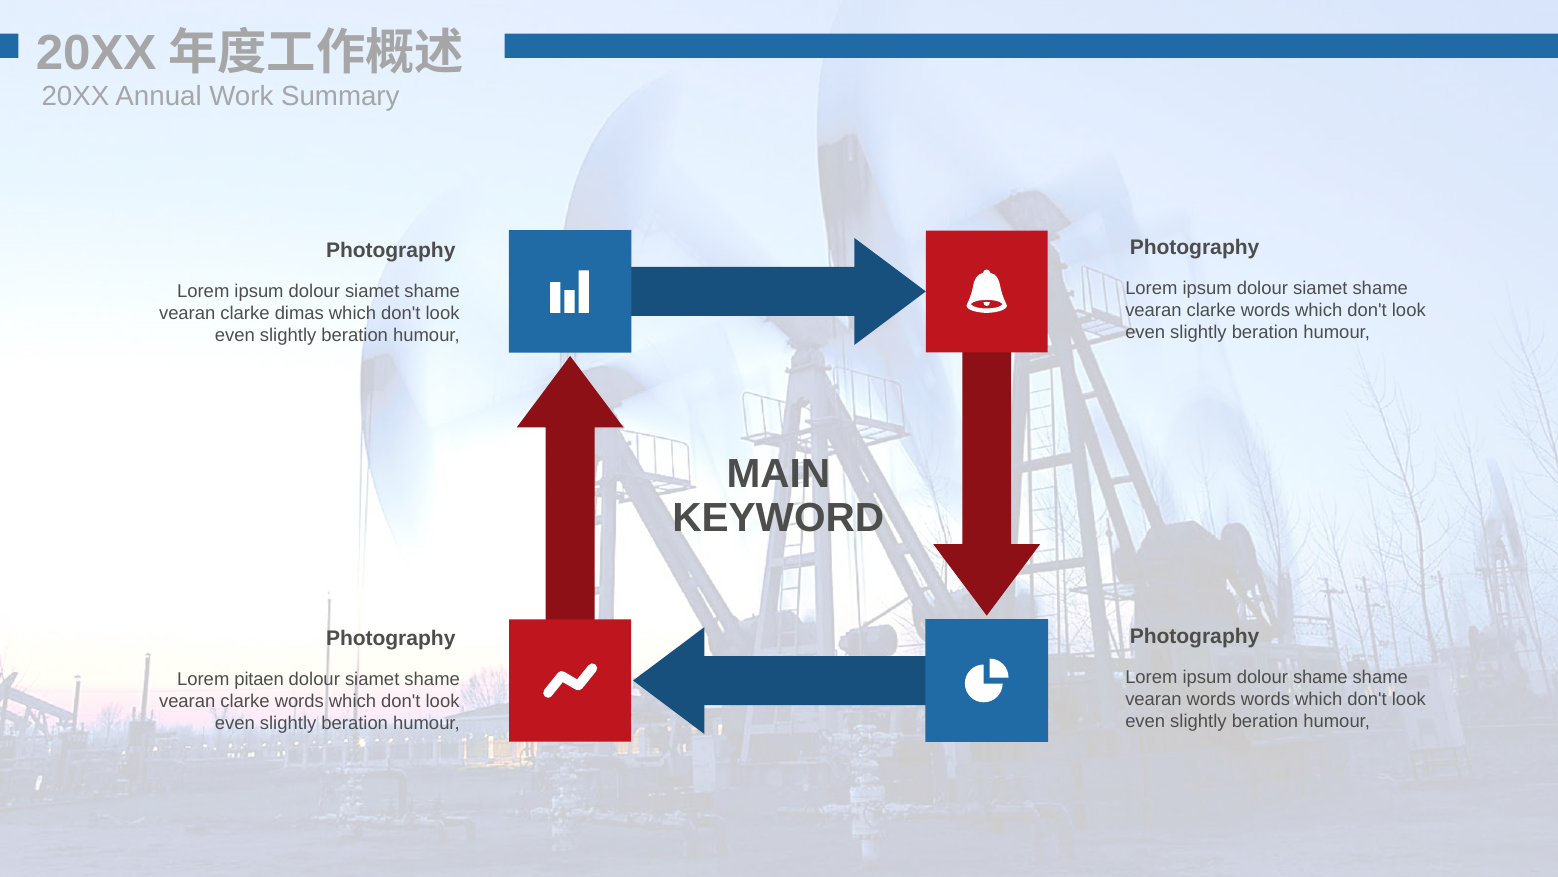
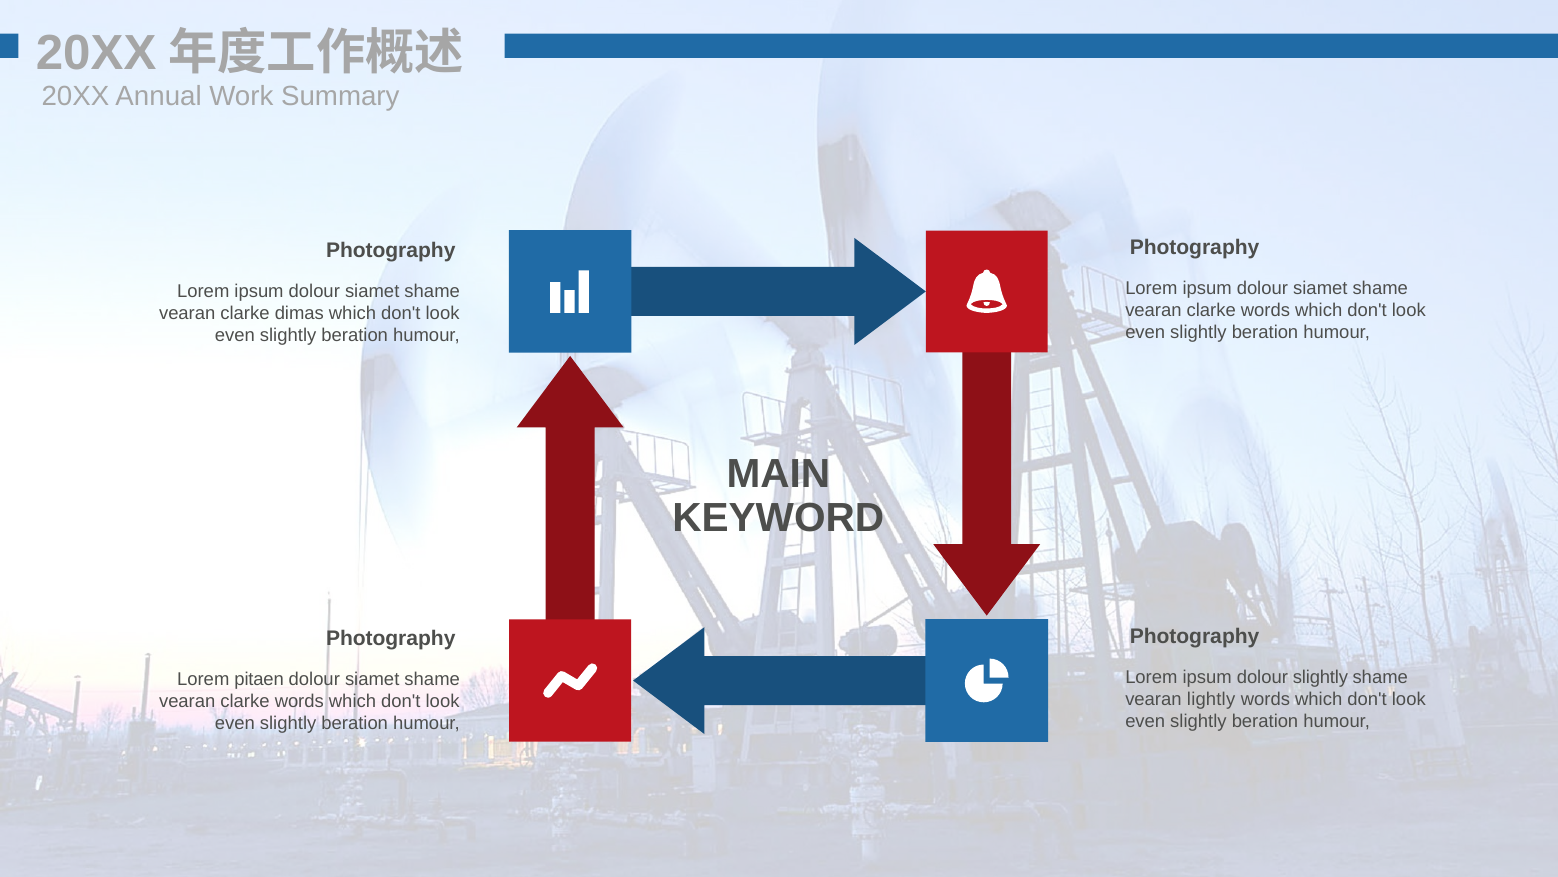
dolour shame: shame -> slightly (1320, 677)
vearan words: words -> lightly (1211, 699)
